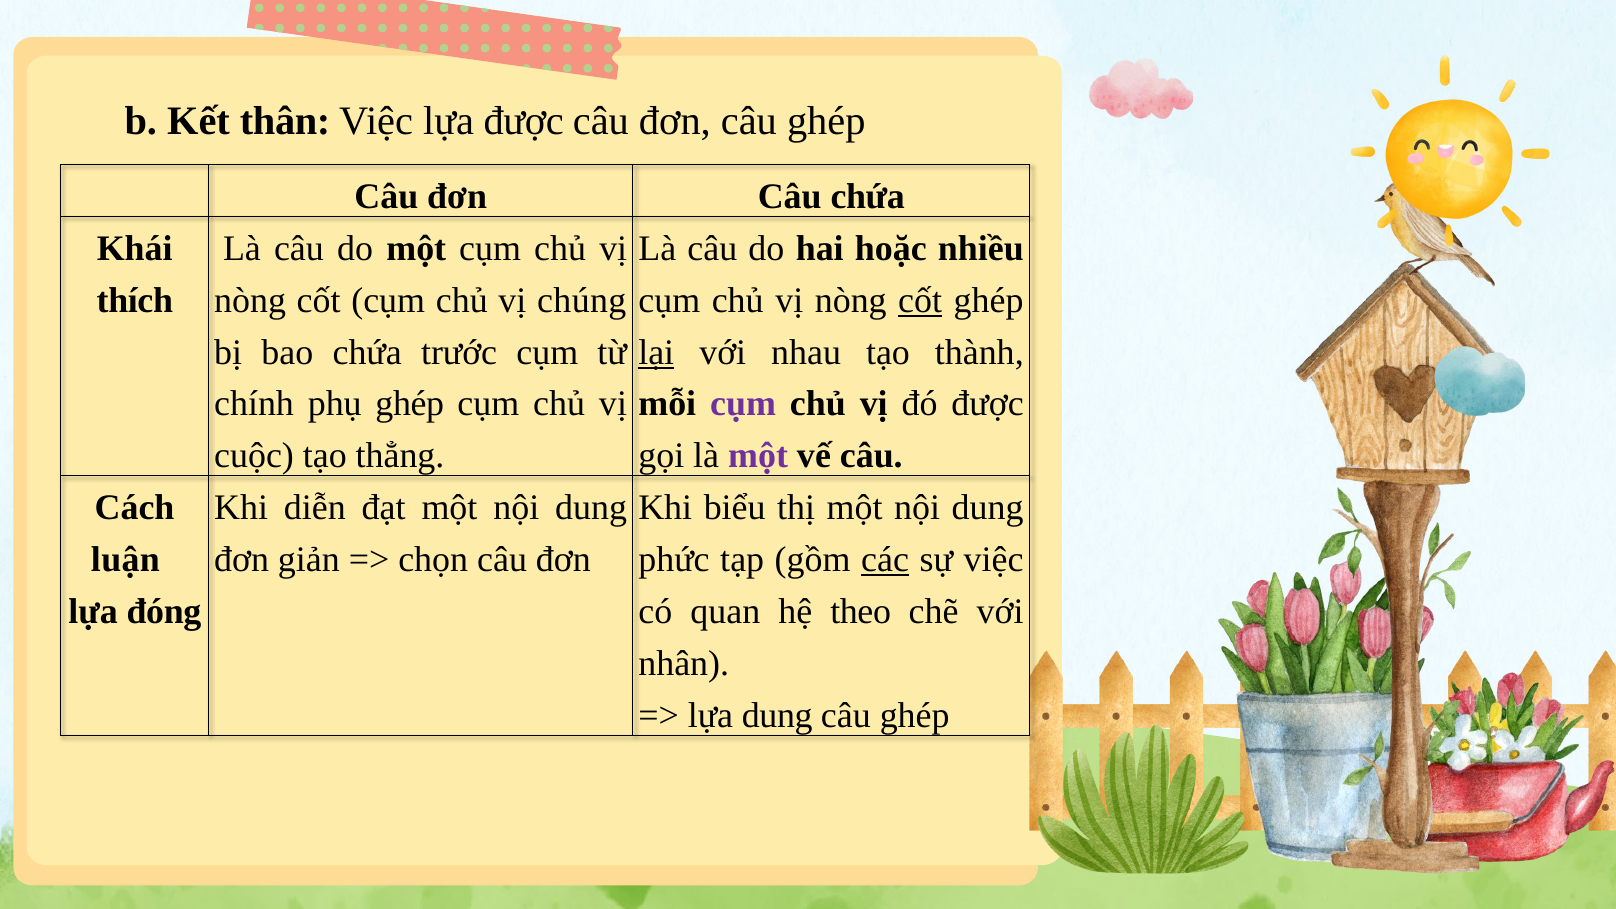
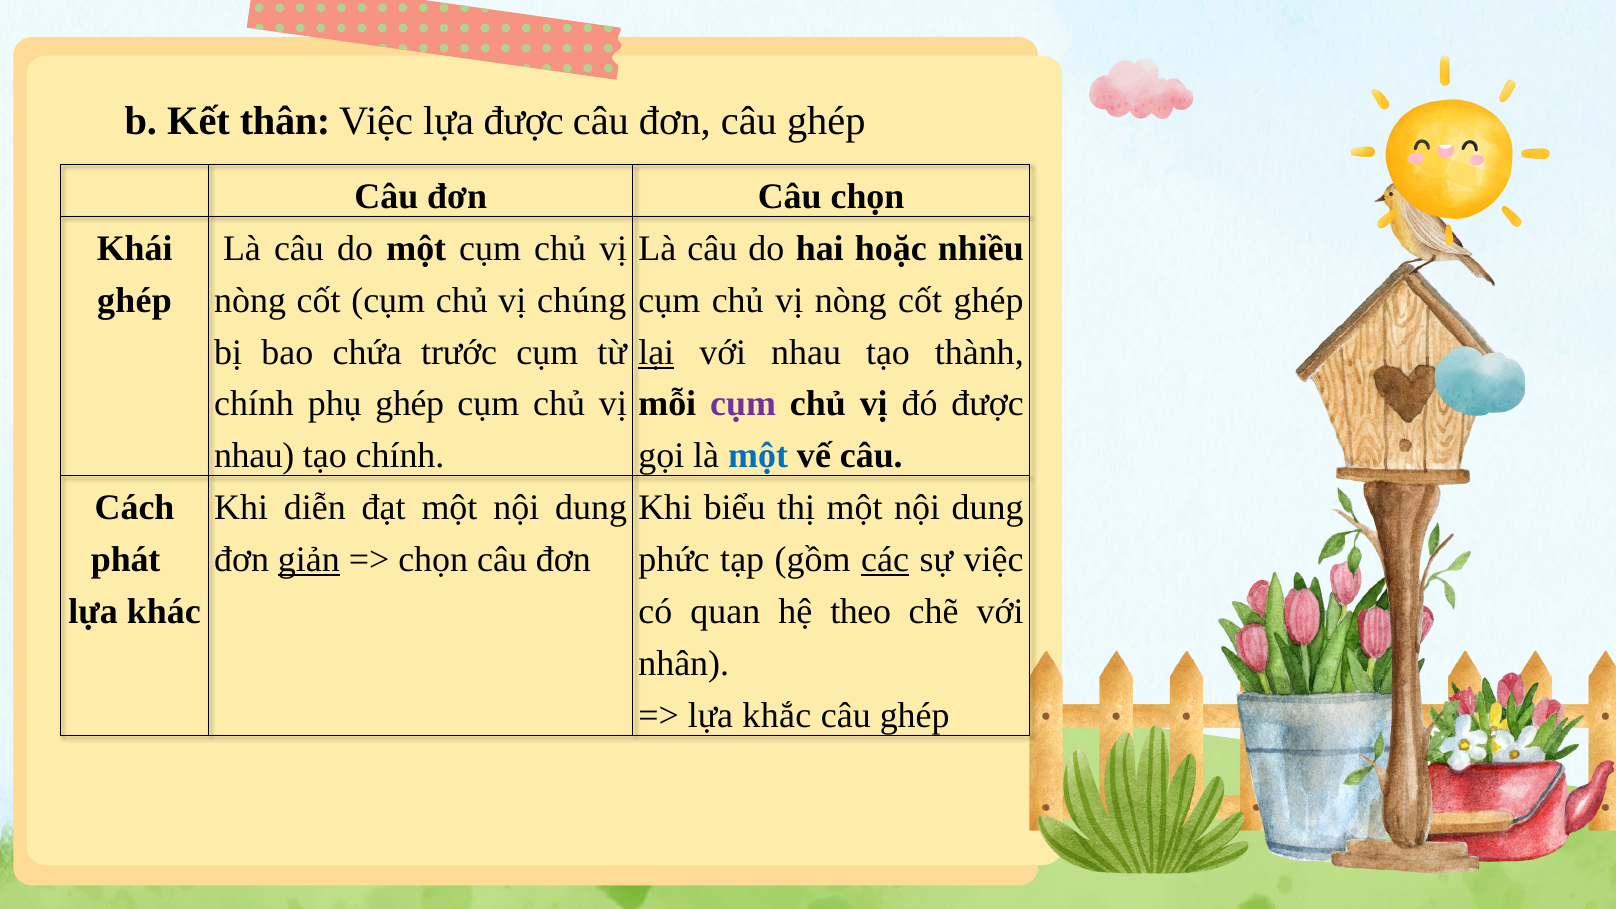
Câu chứa: chứa -> chọn (868, 197)
thích: thích -> ghép (134, 300)
cốt underline: present -> none (920, 300)
cuộc: cuộc -> nhau (254, 456)
tạo thẳng: thẳng -> chính (400, 456)
một colour: purple -> blue (758, 456)
luận: luận -> phát (126, 560)
giản underline: none -> present (309, 560)
đóng: đóng -> khác (164, 612)
lựa dung: dung -> khắc (777, 715)
